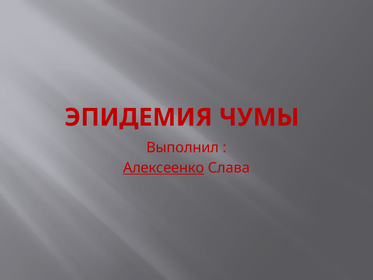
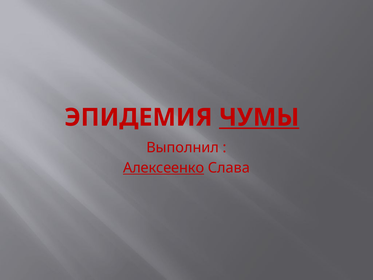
ЧУМЫ underline: none -> present (259, 117)
